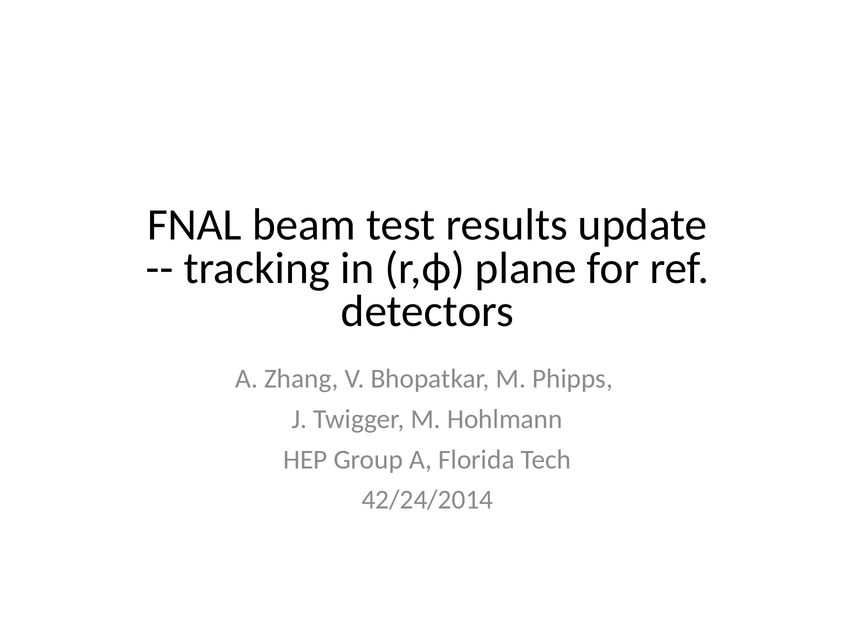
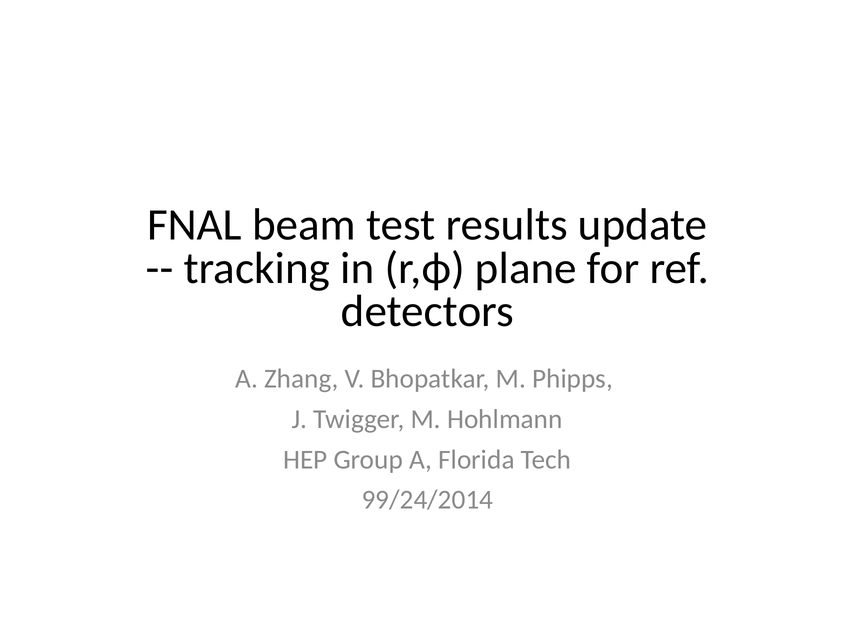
42/24/2014: 42/24/2014 -> 99/24/2014 (427, 500)
